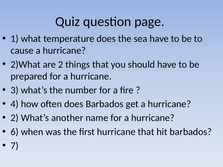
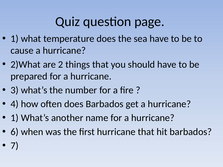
2: 2 -> 1 (15, 118)
